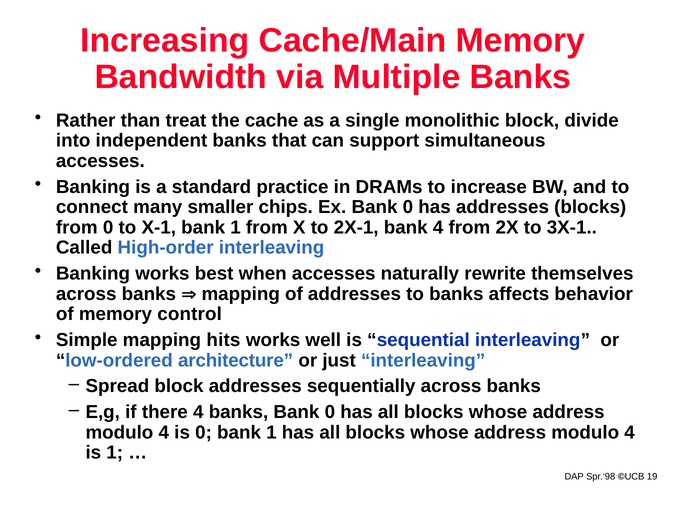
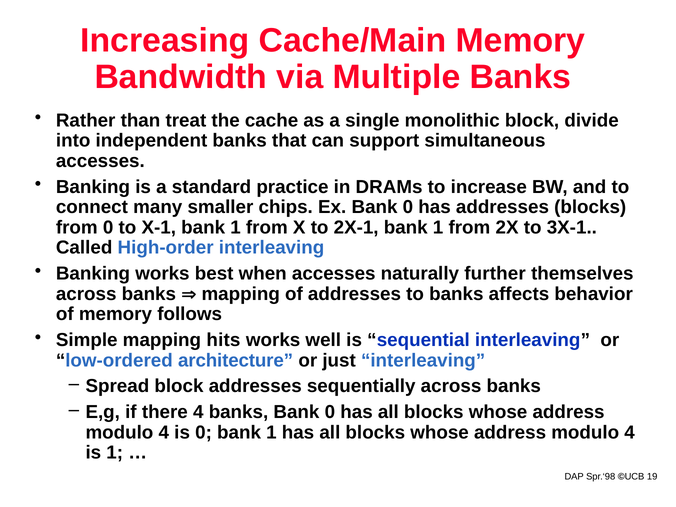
2X-1 bank 4: 4 -> 1 (438, 227)
rewrite: rewrite -> further (495, 274)
control: control -> follows (190, 314)
